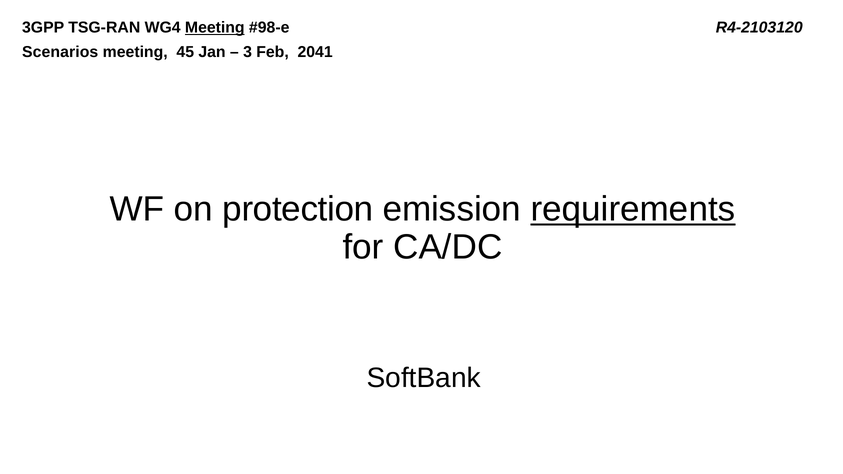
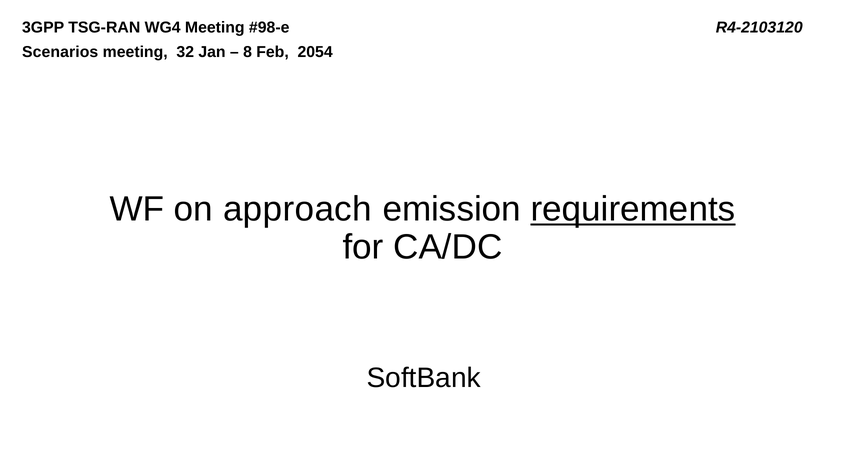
Meeting underline: present -> none (215, 28)
45: 45 -> 32 (185, 52)
3: 3 -> 8 (248, 52)
2041: 2041 -> 2054 (315, 52)
protection: protection -> approach (297, 209)
